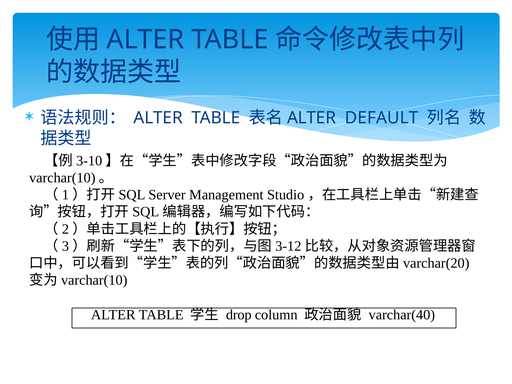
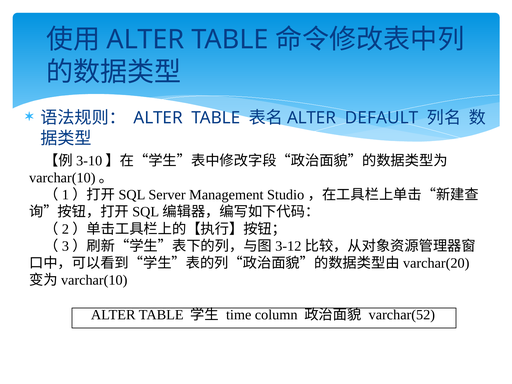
drop: drop -> time (239, 315)
varchar(40: varchar(40 -> varchar(52 (402, 315)
